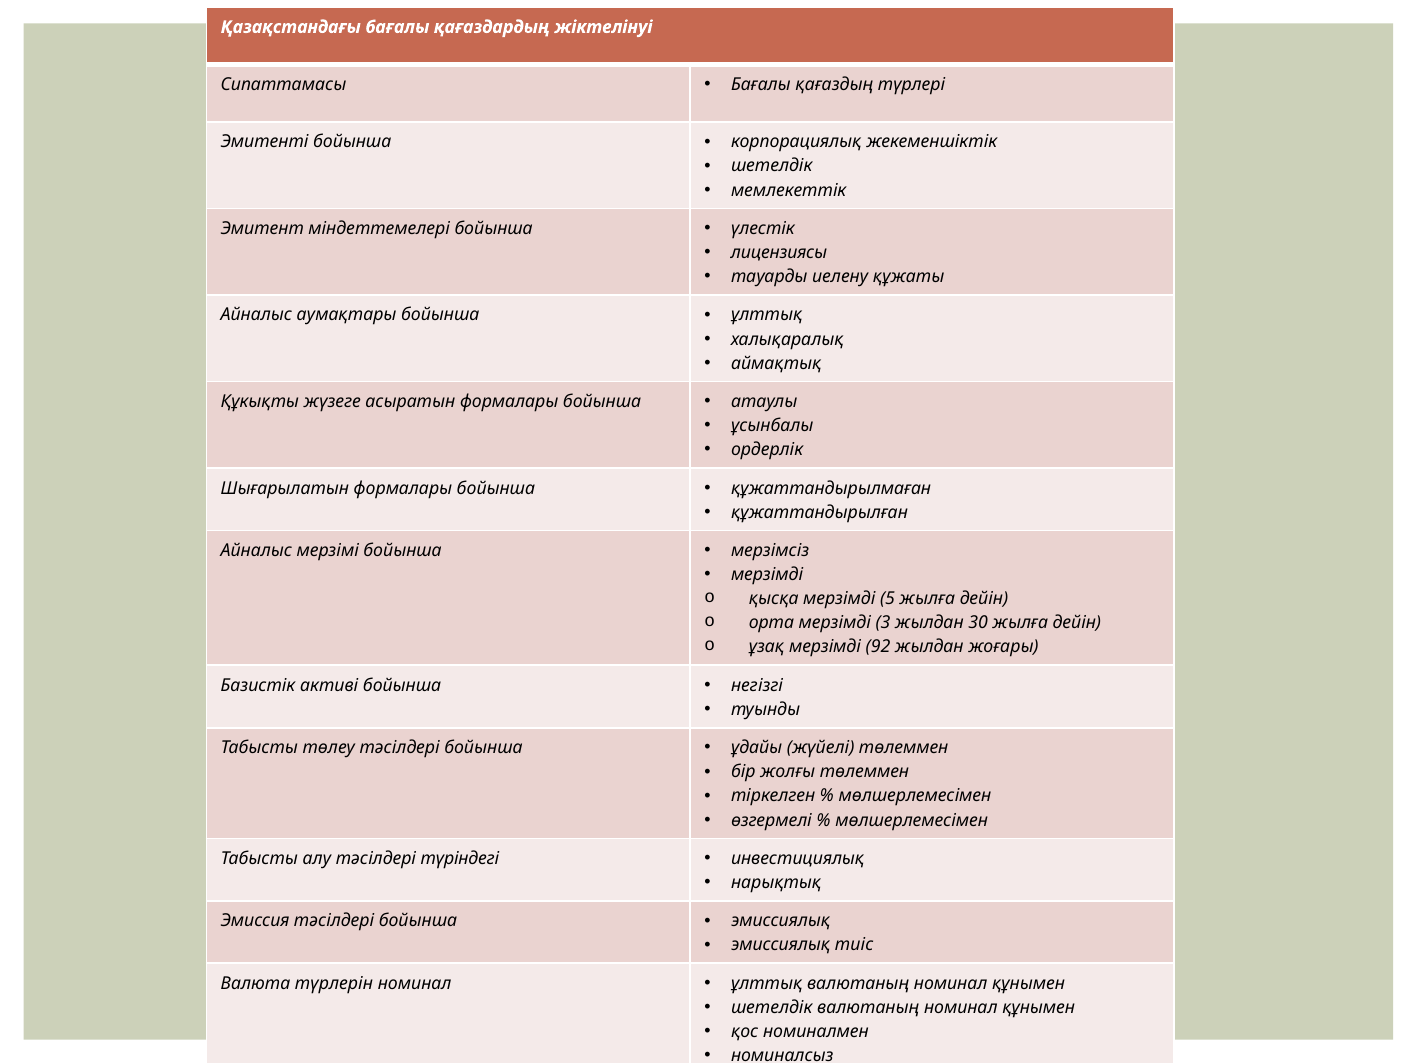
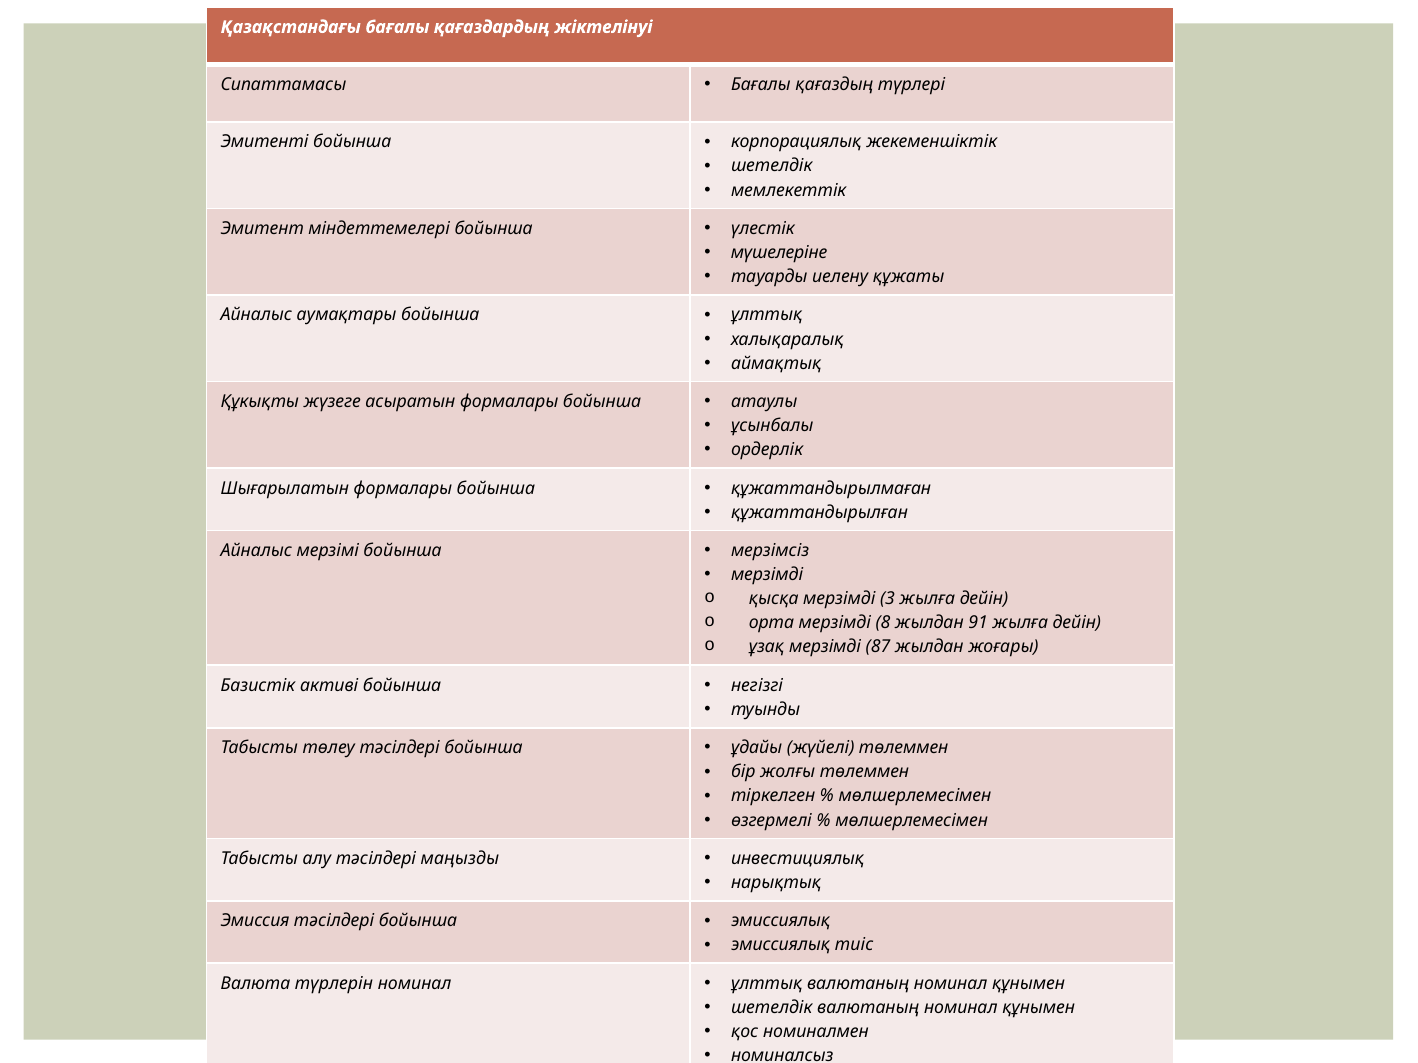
лицензиясы: лицензиясы -> мүшелеріне (779, 253)
5: 5 -> 3 (888, 599)
3: 3 -> 8 (883, 623)
30: 30 -> 91 (978, 623)
92: 92 -> 87 (878, 647)
түріндегі: түріндегі -> маңызды (460, 859)
